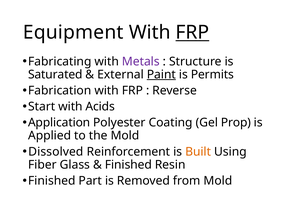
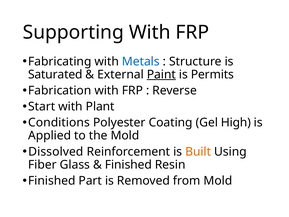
Equipment: Equipment -> Supporting (73, 32)
FRP underline: present -> none (192, 32)
Metals colour: purple -> blue (141, 61)
Acids: Acids -> Plant (100, 106)
Application: Application -> Conditions (59, 122)
Prop: Prop -> High (236, 122)
